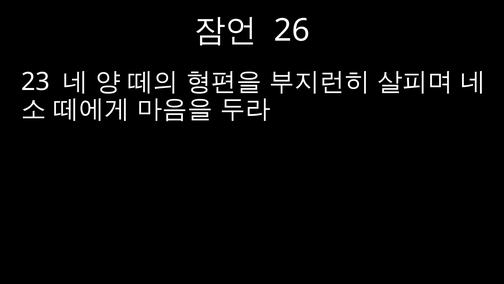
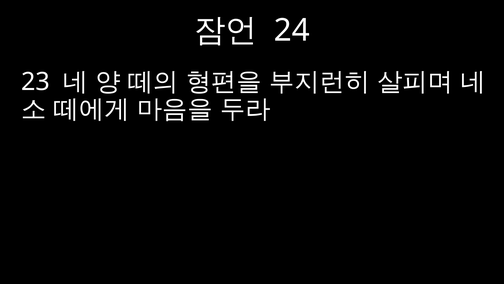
26: 26 -> 24 (292, 30)
